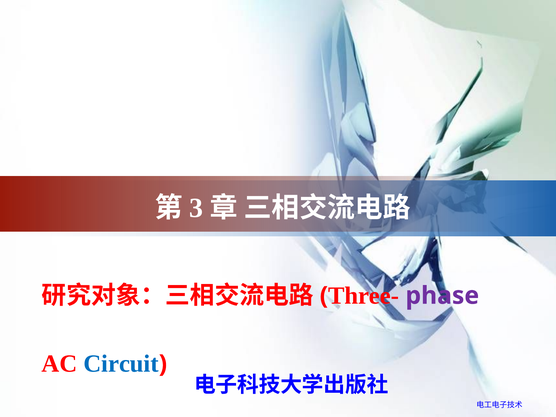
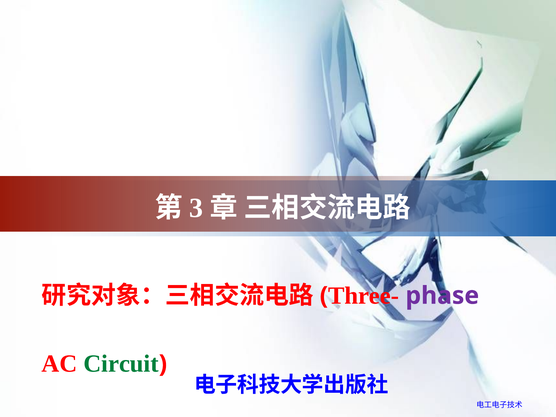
Circuit colour: blue -> green (121, 364)
